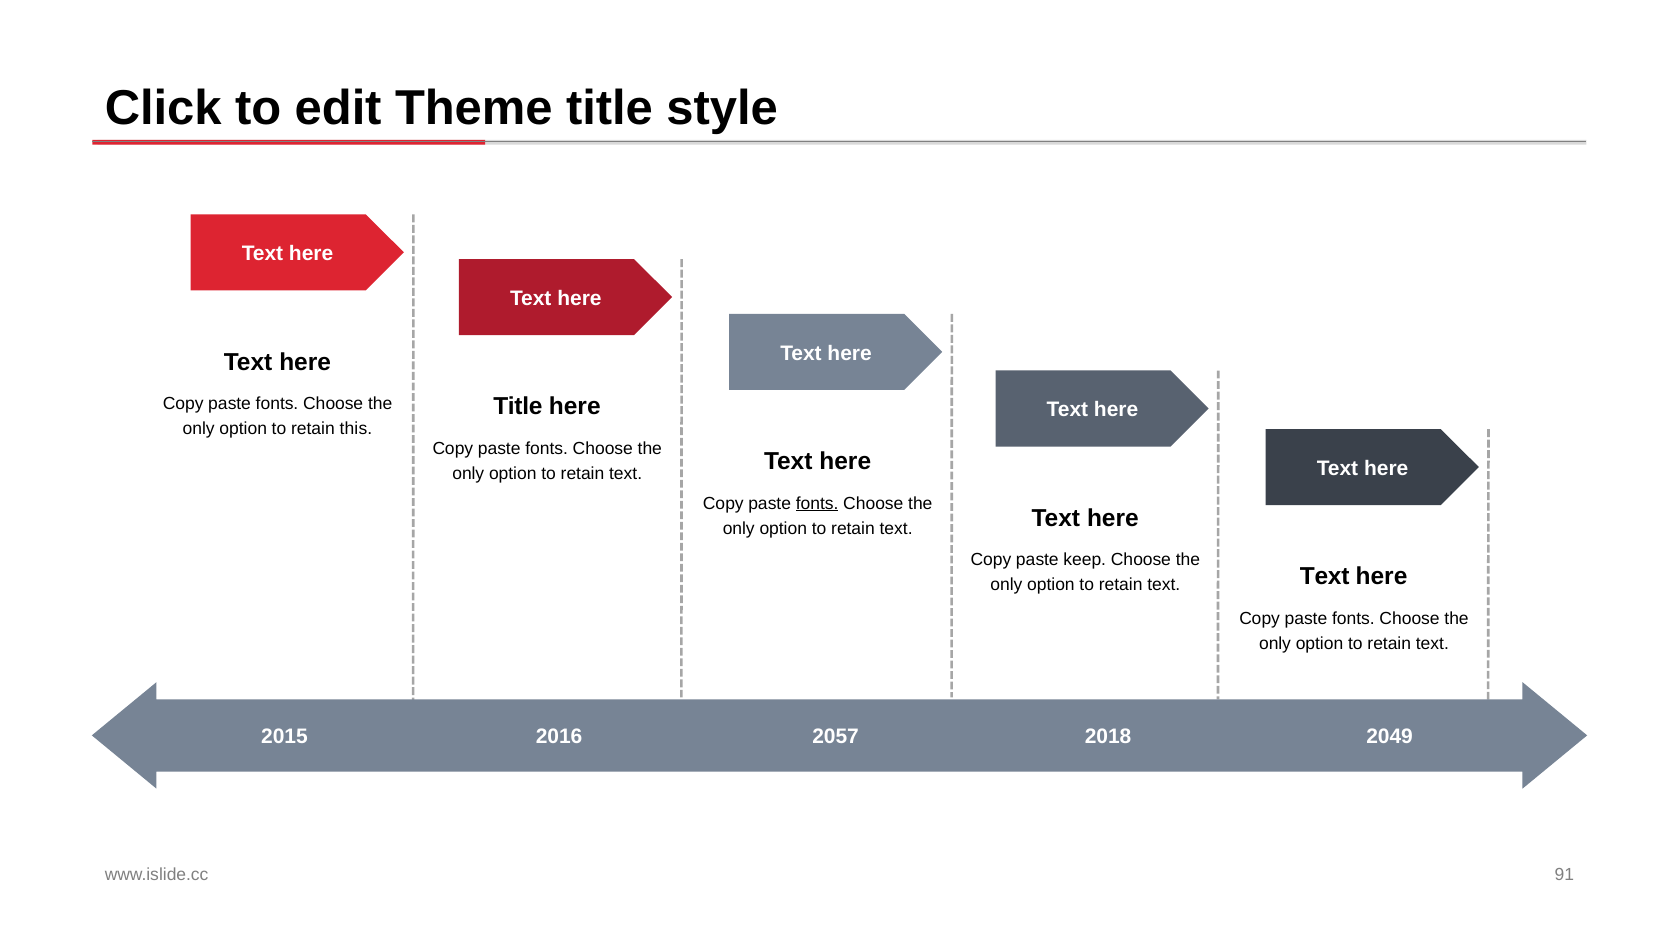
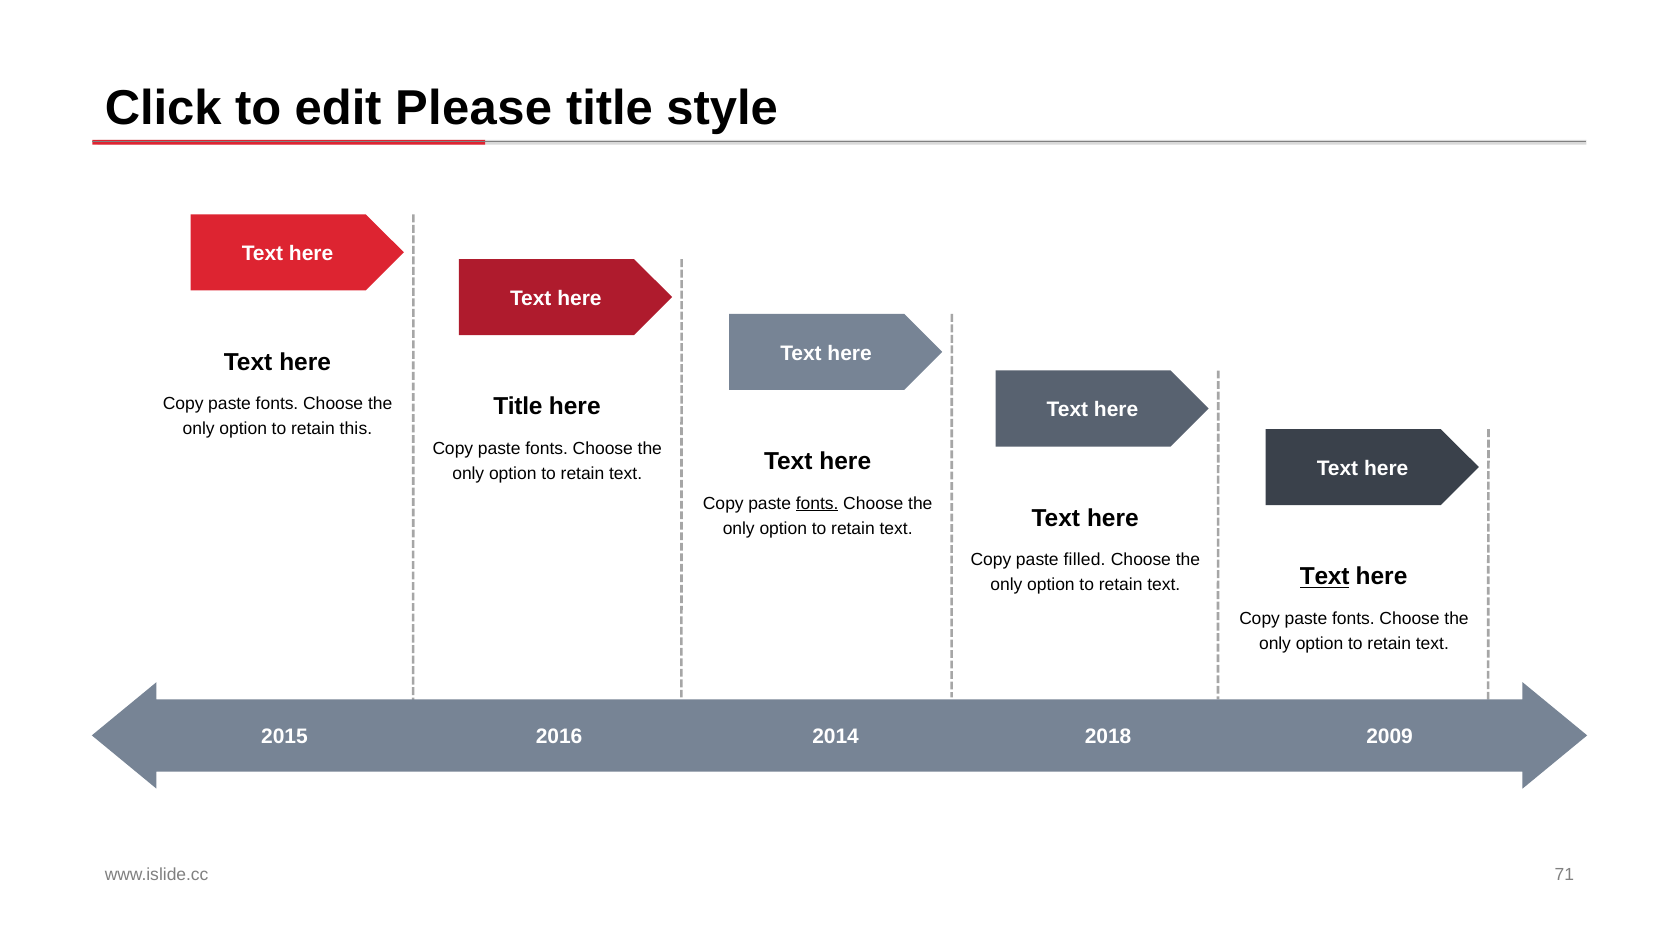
Theme: Theme -> Please (474, 109)
keep: keep -> filled (1085, 560)
Text underline: none -> present (1325, 577)
2057: 2057 -> 2014 (836, 737)
2049: 2049 -> 2009 (1390, 737)
91: 91 -> 71 (1564, 875)
